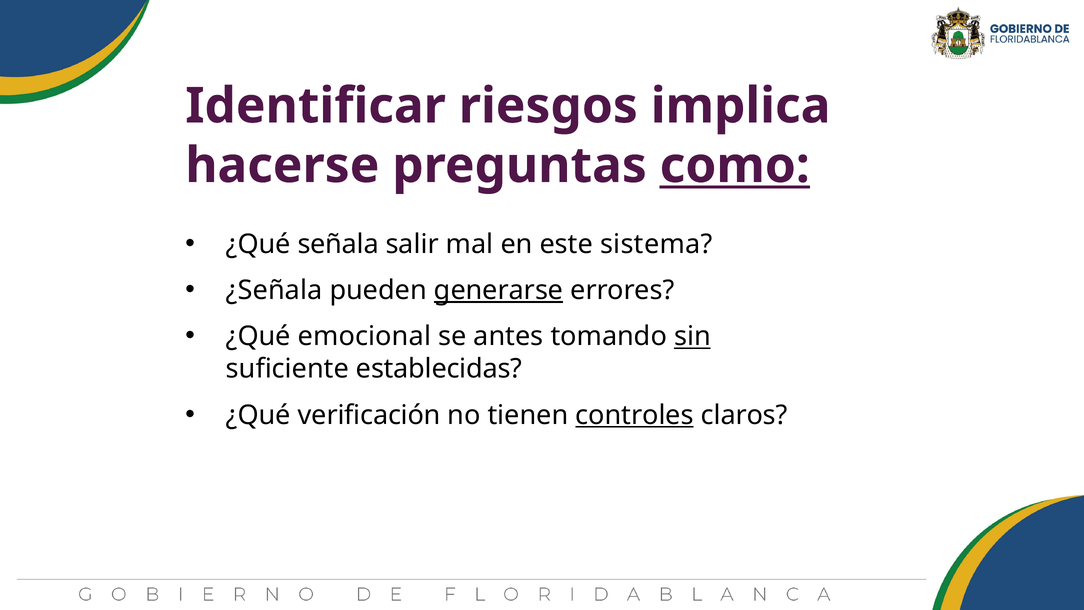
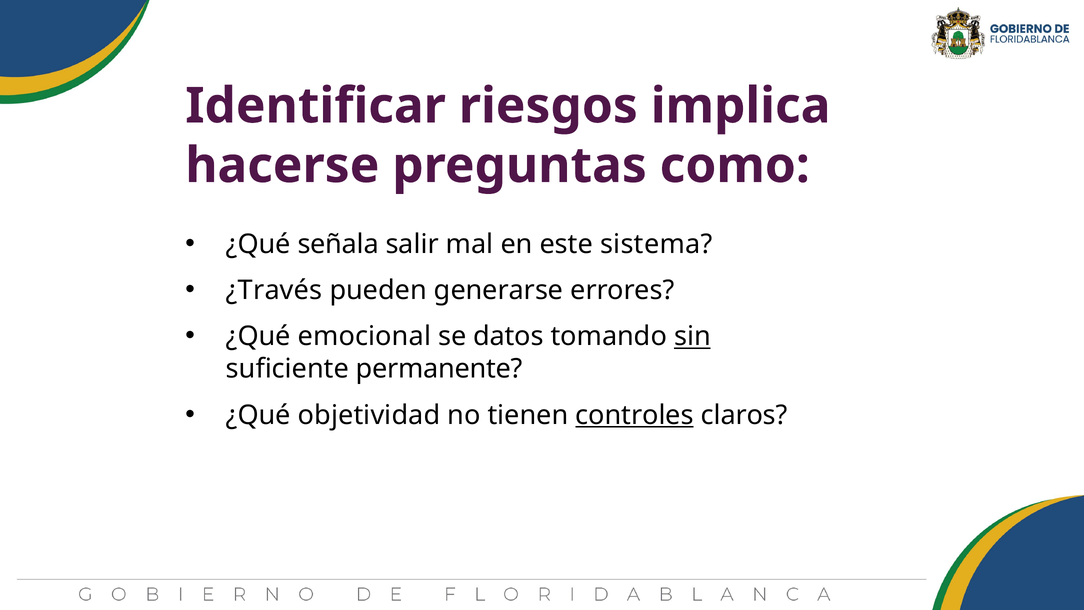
como underline: present -> none (735, 166)
¿Señala: ¿Señala -> ¿Través (274, 290)
generarse underline: present -> none (499, 290)
antes: antes -> datos (509, 336)
establecidas: establecidas -> permanente (439, 369)
verificación: verificación -> objetividad (369, 415)
